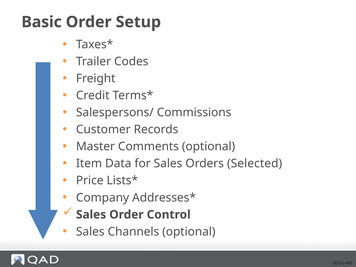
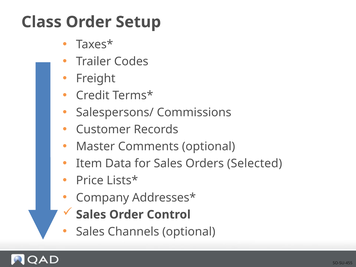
Basic: Basic -> Class (42, 22)
